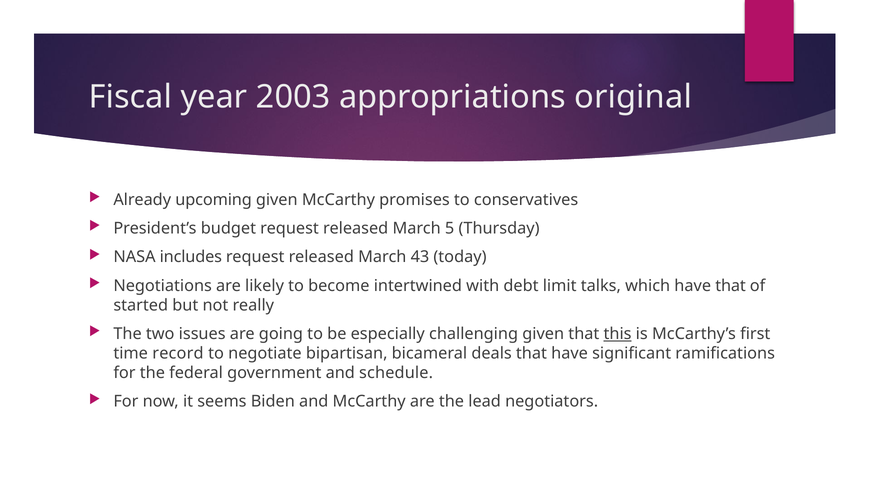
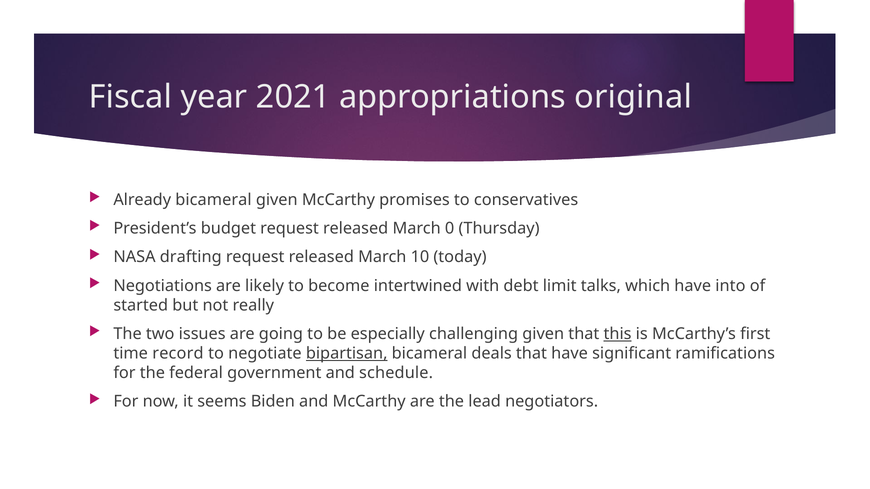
2003: 2003 -> 2021 (293, 97)
Already upcoming: upcoming -> bicameral (213, 200)
5: 5 -> 0 (450, 229)
includes: includes -> drafting (191, 257)
43: 43 -> 10 (420, 257)
have that: that -> into (730, 286)
bipartisan underline: none -> present (347, 354)
